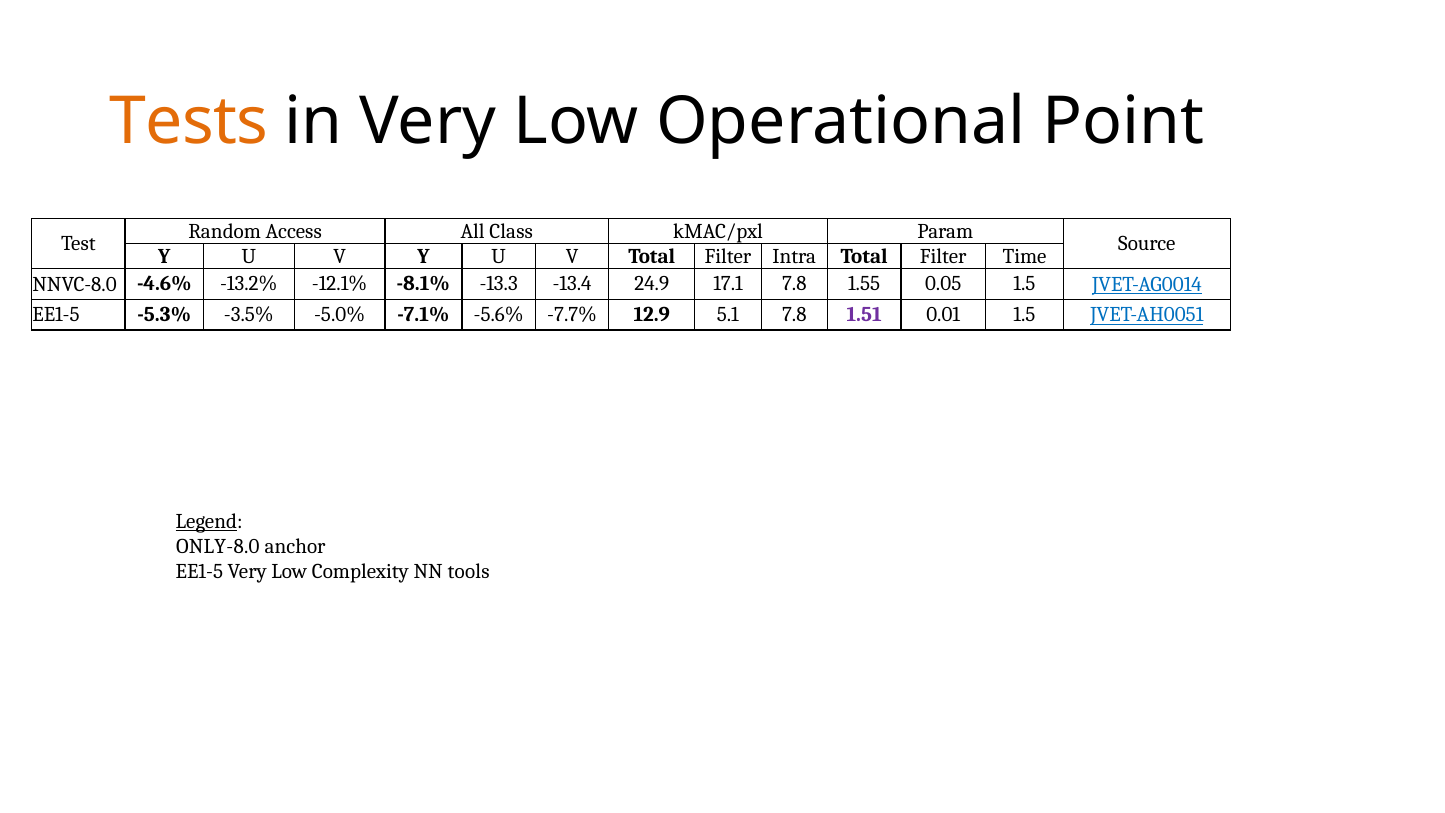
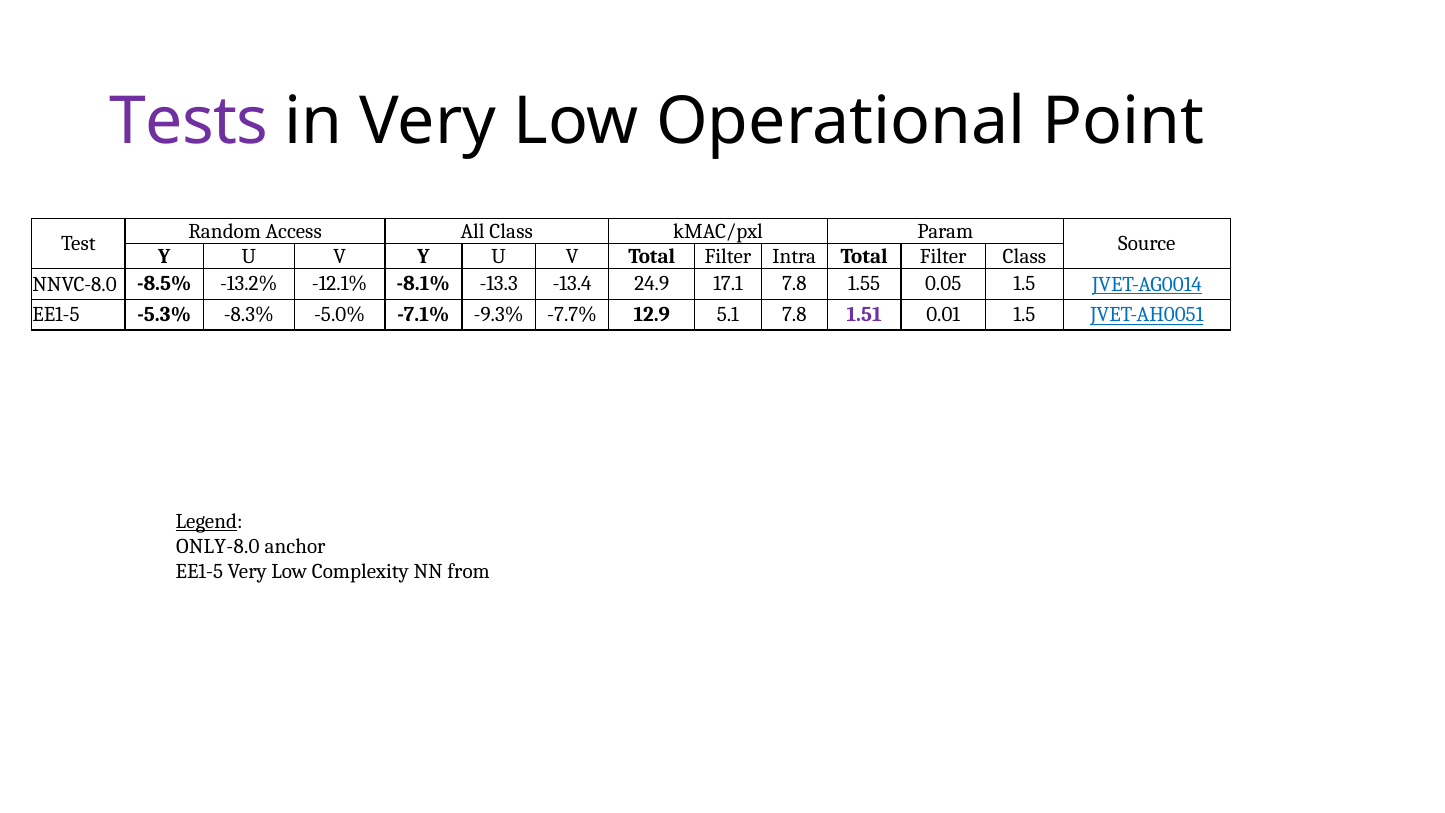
Tests colour: orange -> purple (189, 121)
Filter Time: Time -> Class (1024, 256)
-4.6%: -4.6% -> -8.5% (164, 284)
-3.5%: -3.5% -> -8.3% (249, 315)
-5.6%: -5.6% -> -9.3% (499, 315)
tools: tools -> from (469, 572)
